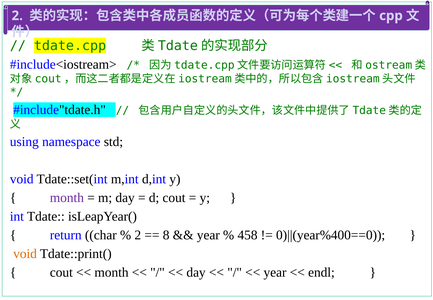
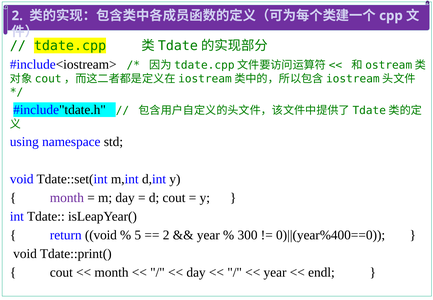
return char: char -> void (101, 235)
2: 2 -> 5 (138, 235)
8: 8 -> 2 (166, 235)
458: 458 -> 300 (248, 235)
void colour: orange -> black (25, 253)
